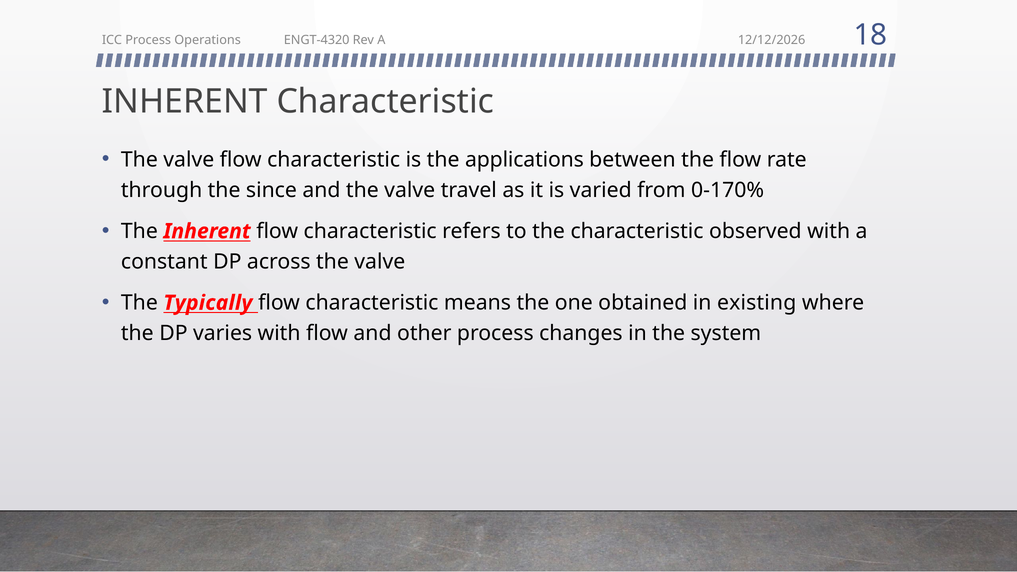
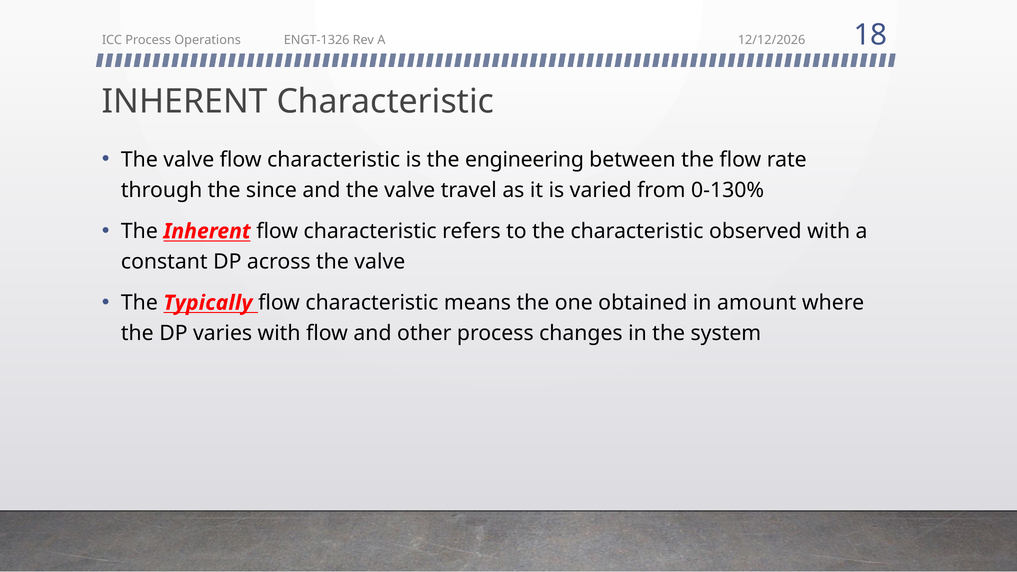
ENGT-4320: ENGT-4320 -> ENGT-1326 (317, 40)
applications: applications -> engineering (524, 160)
0-170%: 0-170% -> 0-130% (728, 190)
existing: existing -> amount (757, 303)
